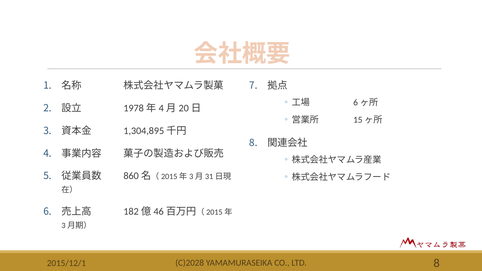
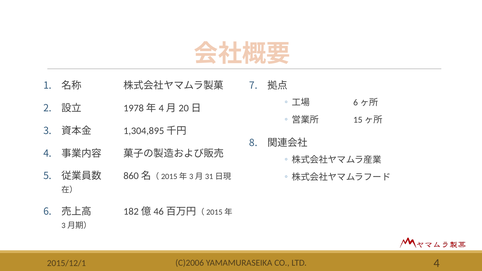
C)2028: C)2028 -> C)2006 (190, 263)
LTD 8: 8 -> 4 (437, 263)
